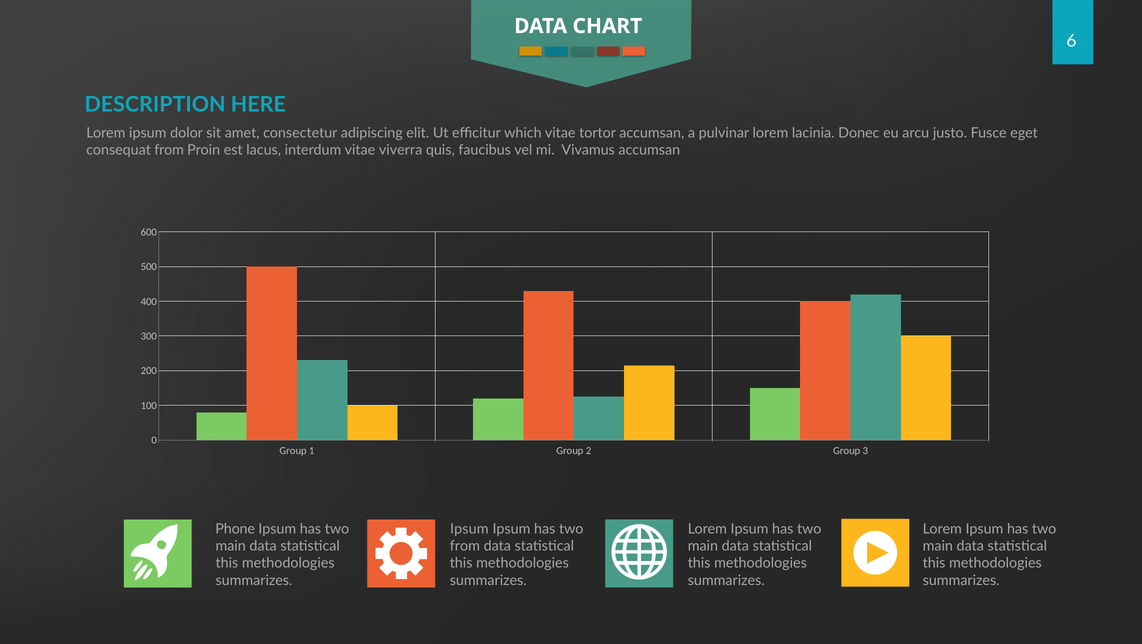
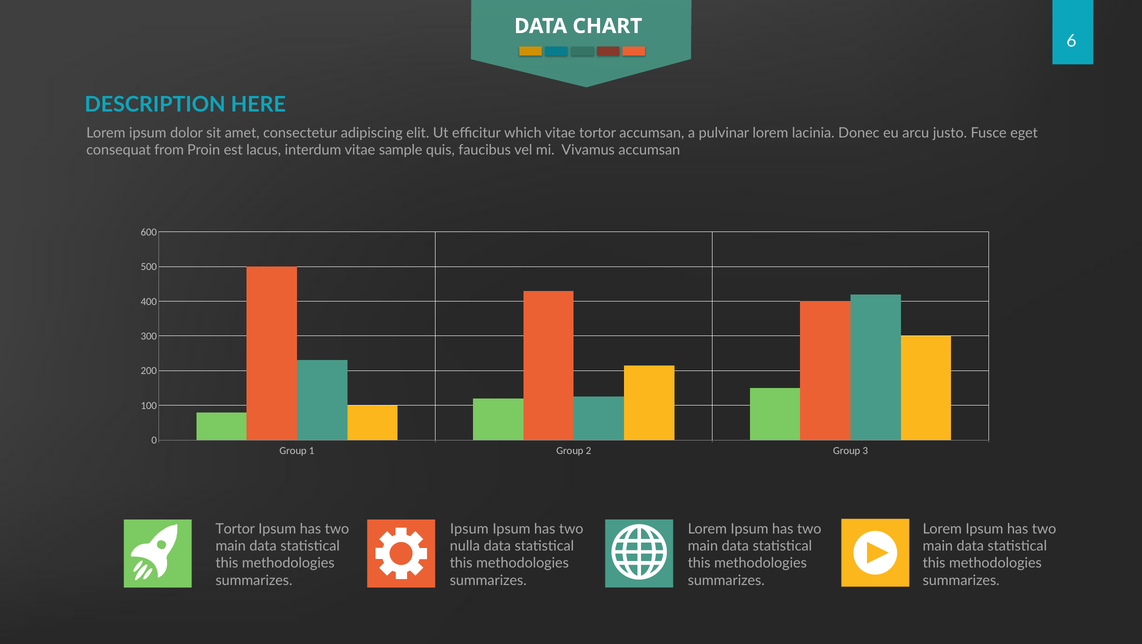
viverra: viverra -> sample (401, 150)
Phone: Phone -> Tortor (235, 529)
from: from -> nulla (465, 546)
